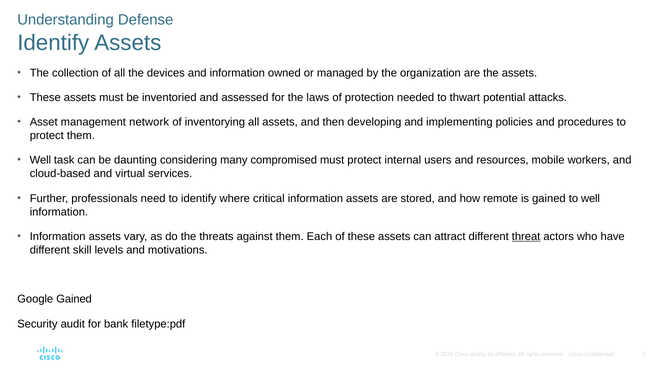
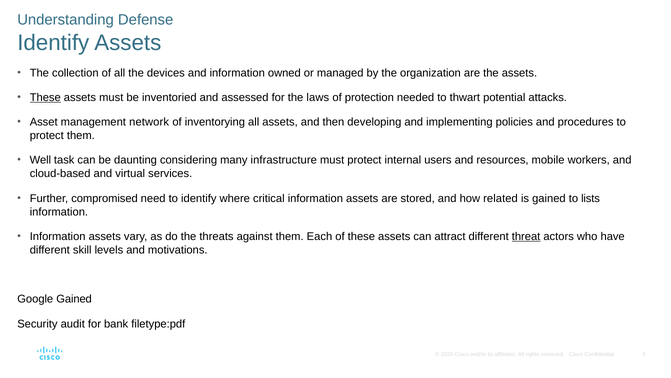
These underline: none -> present (45, 97)
compromised: compromised -> infrastructure (284, 160)
professionals: professionals -> compromised (105, 198)
remote: remote -> related (501, 198)
to well: well -> lists (591, 198)
